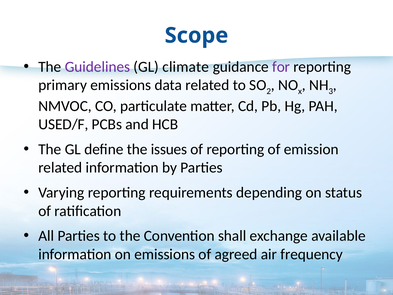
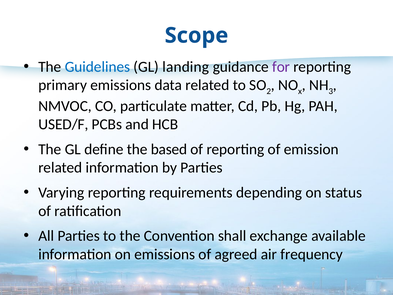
Guidelines colour: purple -> blue (97, 67)
climate: climate -> landing (186, 67)
issues: issues -> based (169, 149)
